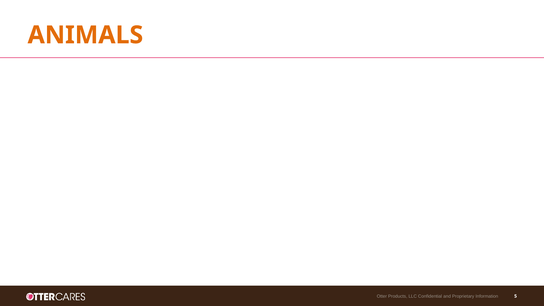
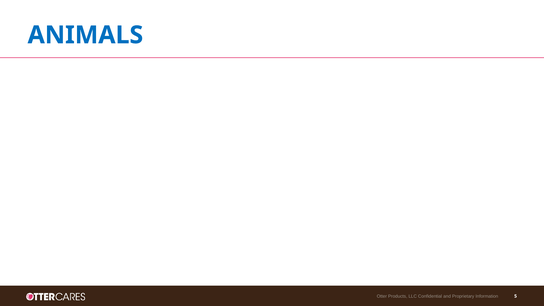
ANIMALS colour: orange -> blue (85, 35)
